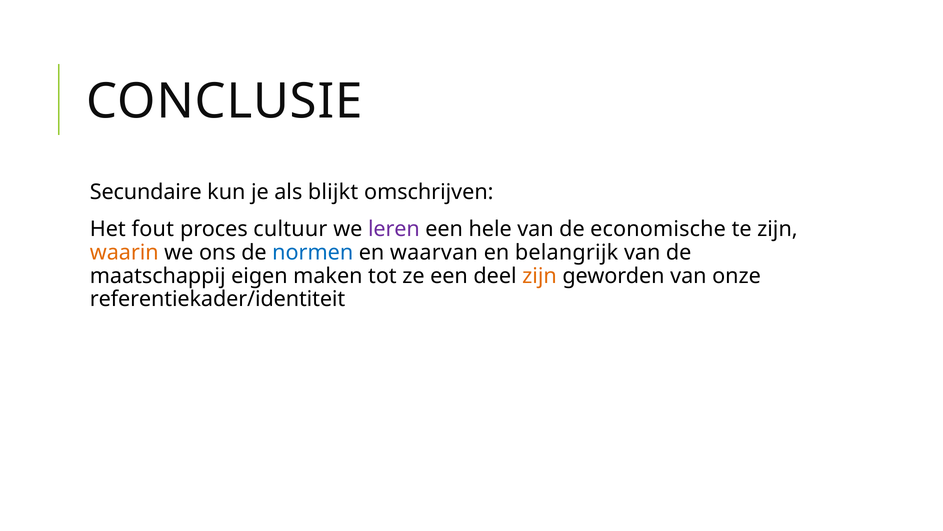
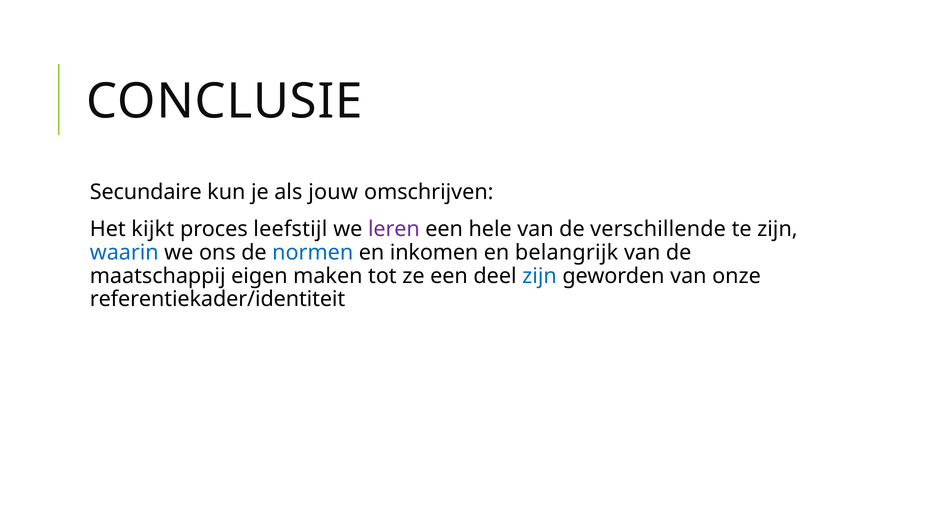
blijkt: blijkt -> jouw (333, 192)
fout: fout -> kijkt (153, 229)
cultuur: cultuur -> leefstijl (290, 229)
economische: economische -> verschillende (658, 229)
waarin colour: orange -> blue (124, 252)
waarvan: waarvan -> inkomen (434, 252)
zijn colour: orange -> blue (540, 276)
